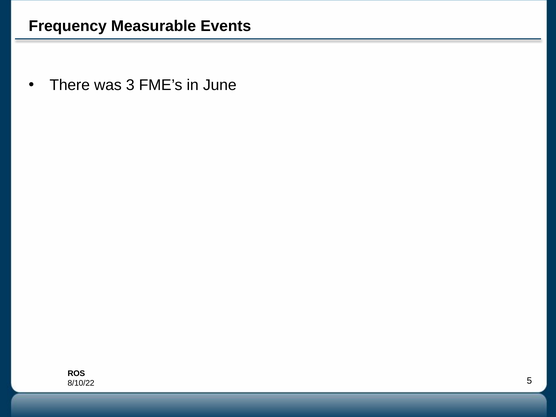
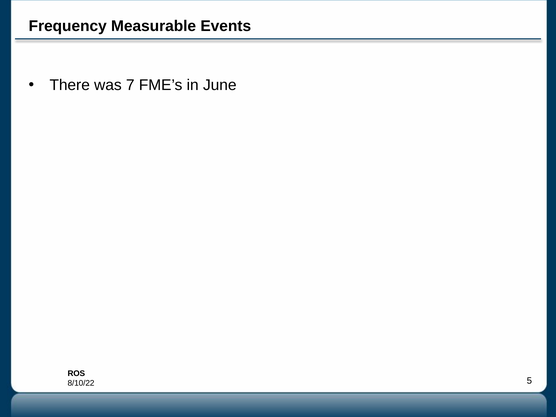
3: 3 -> 7 (130, 85)
